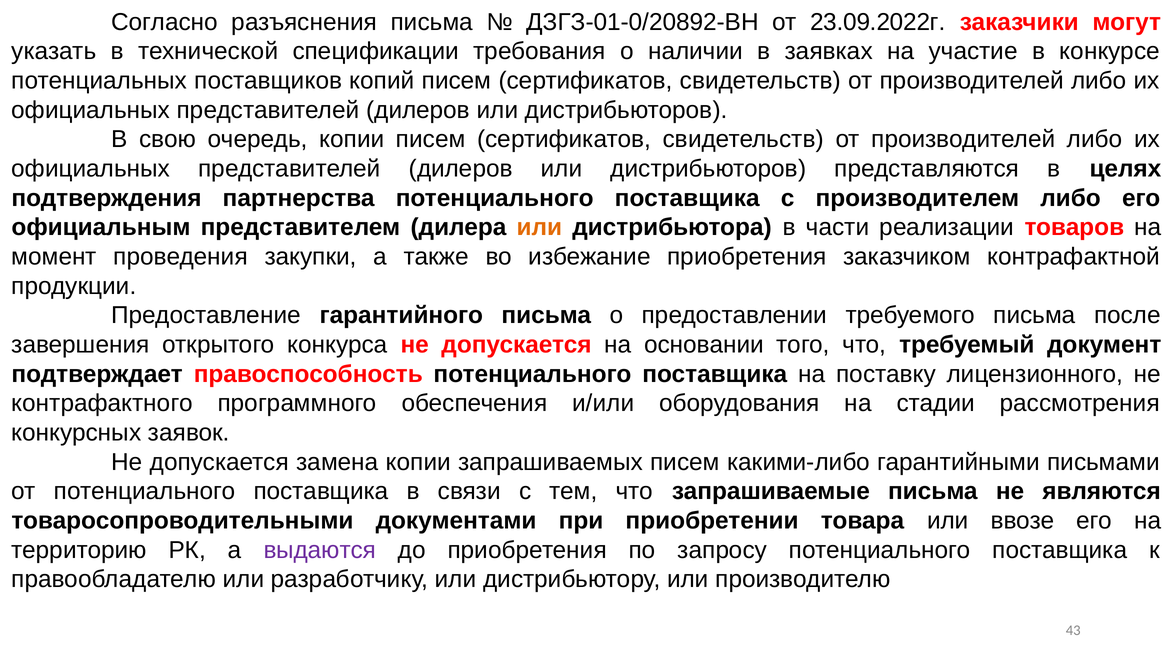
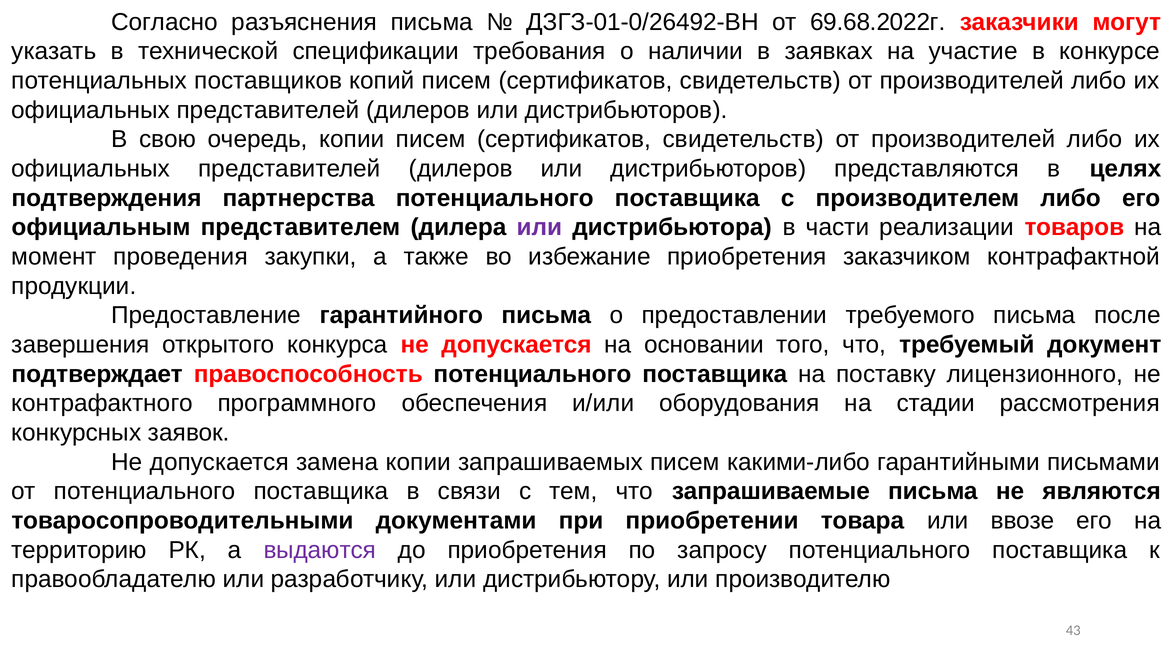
ДЗГЗ-01-0/20892-ВН: ДЗГЗ-01-0/20892-ВН -> ДЗГЗ-01-0/26492-ВН (643, 22)
23.09.2022г: 23.09.2022г -> 69.68.2022г (878, 22)
или colour: orange -> purple (539, 227)
